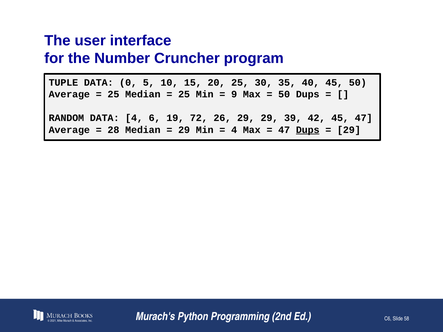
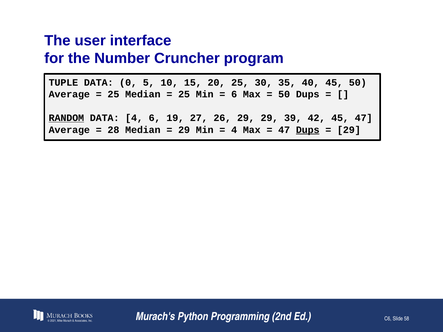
9: 9 -> 6 (234, 94)
RANDOM underline: none -> present (66, 118)
72: 72 -> 27 (199, 118)
